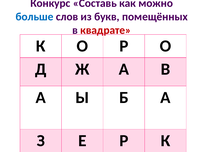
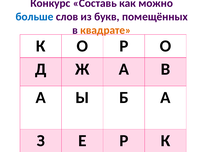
квадрате colour: red -> orange (106, 30)
